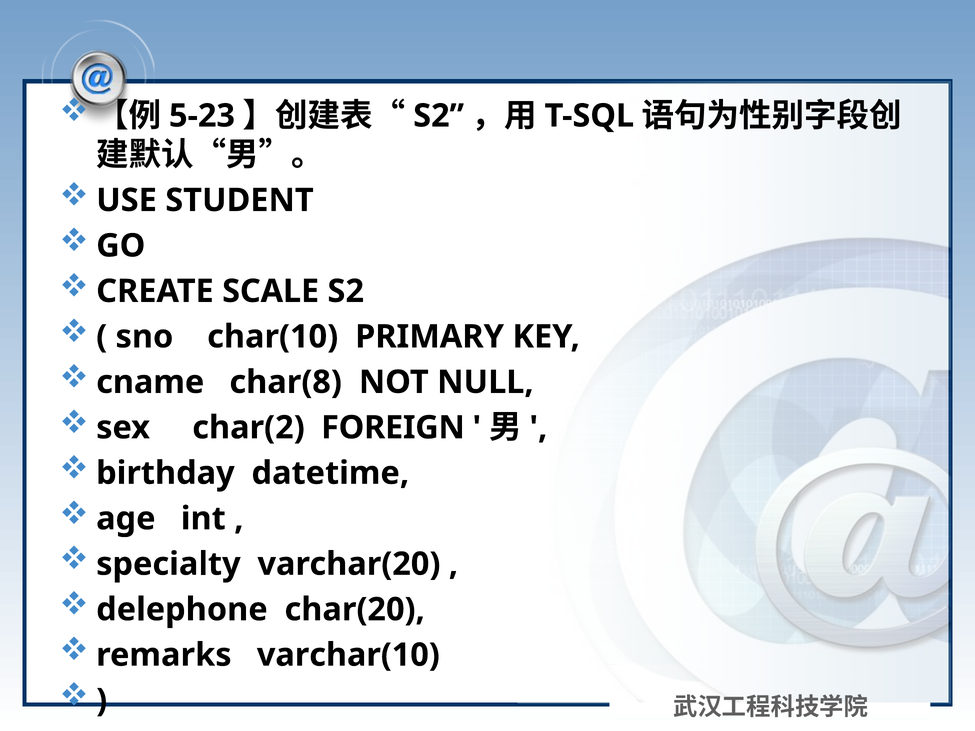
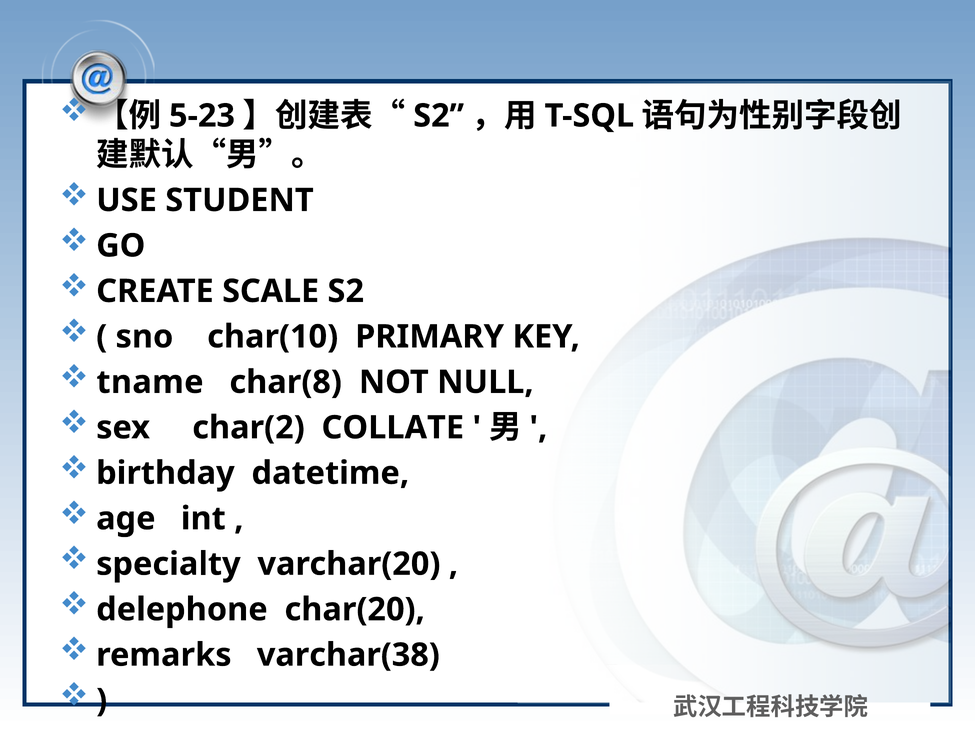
cname: cname -> tname (150, 382)
FOREIGN: FOREIGN -> COLLATE (393, 428)
varchar(10: varchar(10 -> varchar(38 (348, 655)
